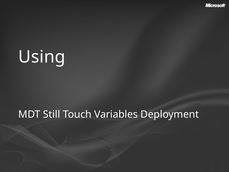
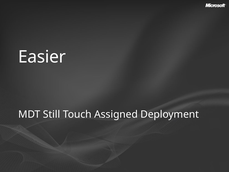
Using: Using -> Easier (42, 57)
Variables: Variables -> Assigned (116, 114)
